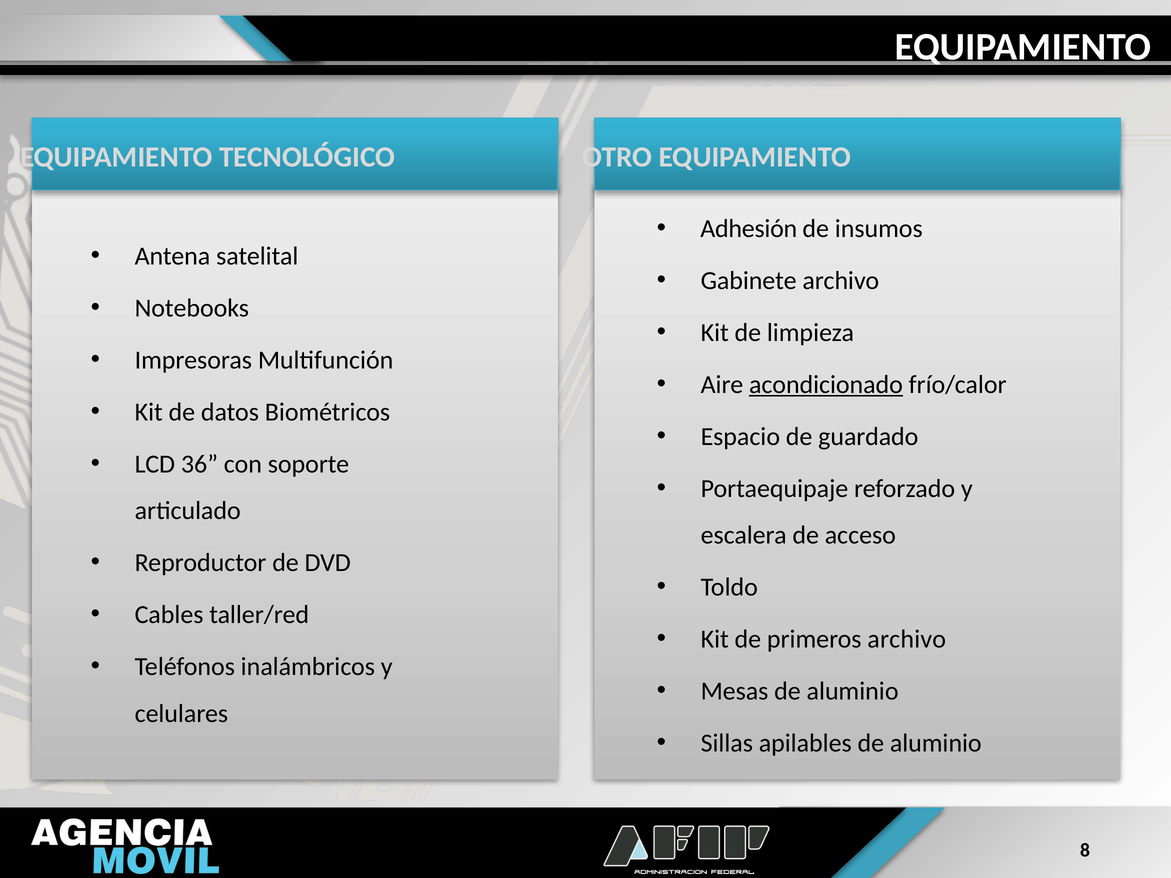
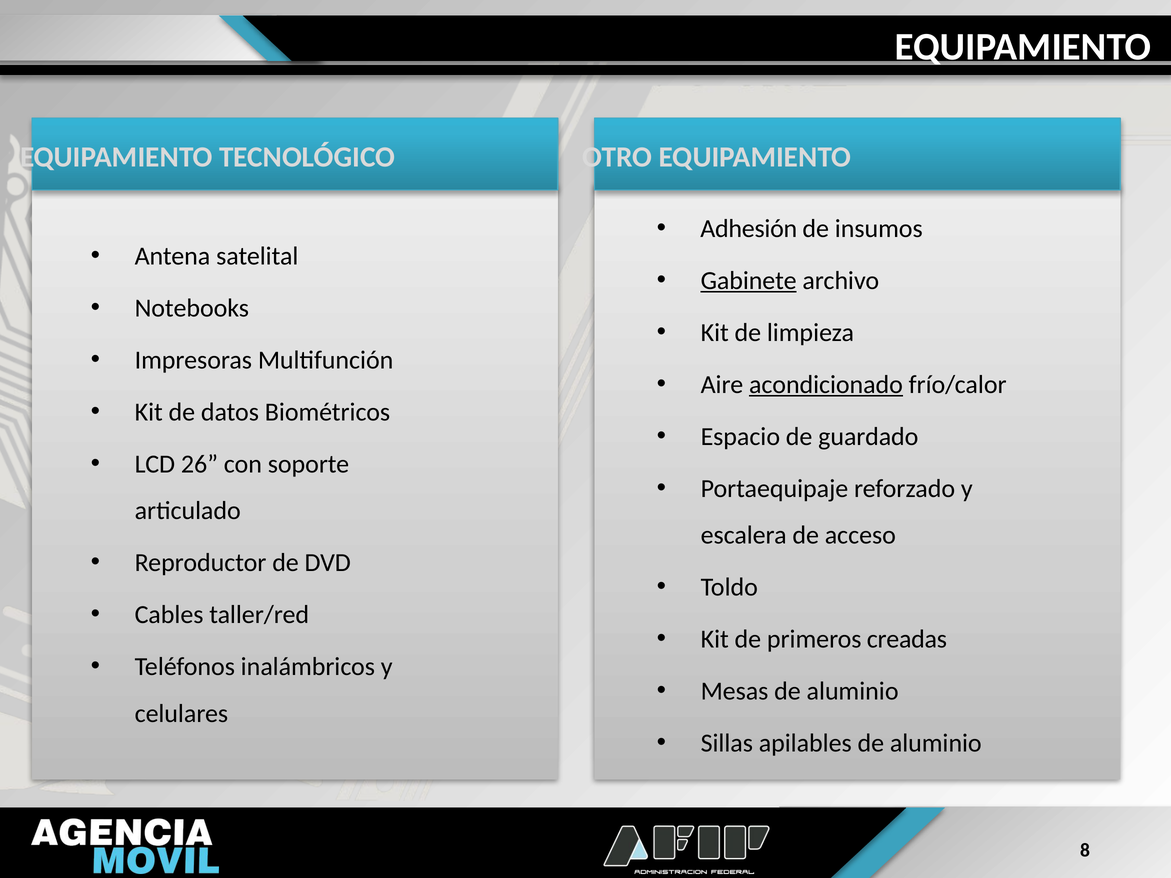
Gabinete underline: none -> present (749, 281)
36: 36 -> 26 (200, 464)
primeros archivo: archivo -> creadas (907, 639)
